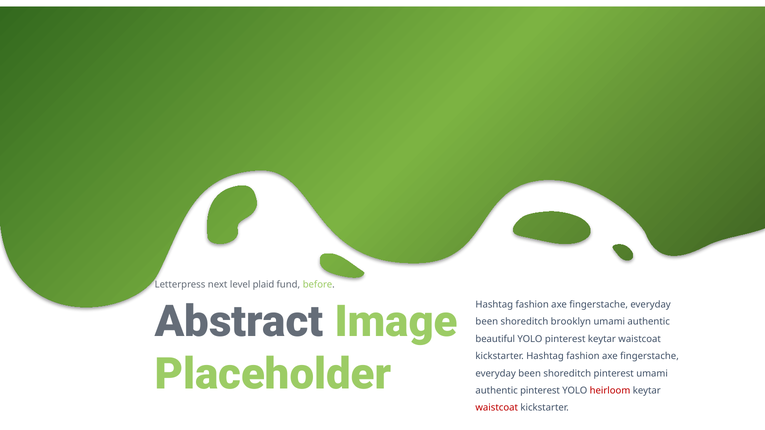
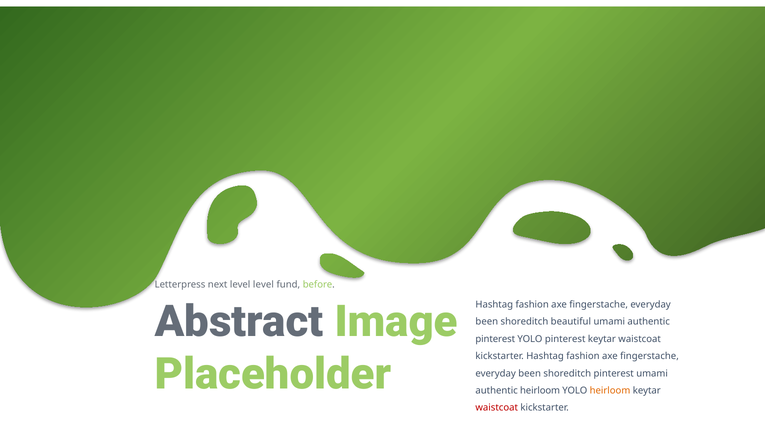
level plaid: plaid -> level (263, 285)
brooklyn: brooklyn -> beautiful (571, 322)
beautiful: beautiful -> pinterest (495, 339)
authentic pinterest: pinterest -> heirloom (540, 391)
heirloom colour: red -> orange (610, 391)
